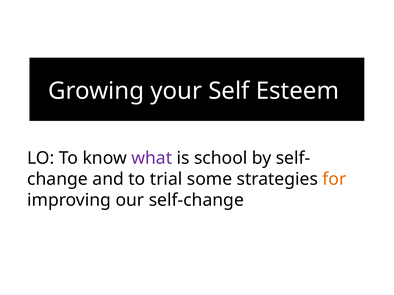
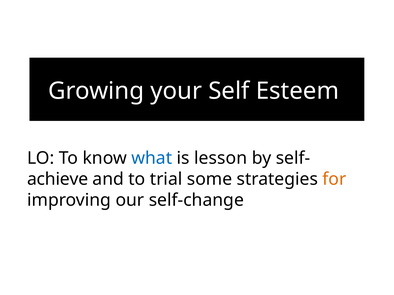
what colour: purple -> blue (152, 158)
school: school -> lesson (221, 158)
change: change -> achieve (58, 179)
